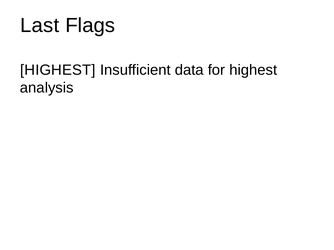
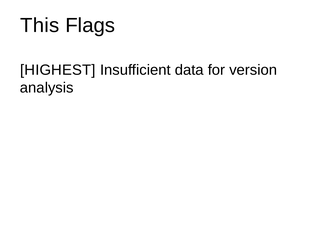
Last: Last -> This (40, 25)
for highest: highest -> version (253, 70)
